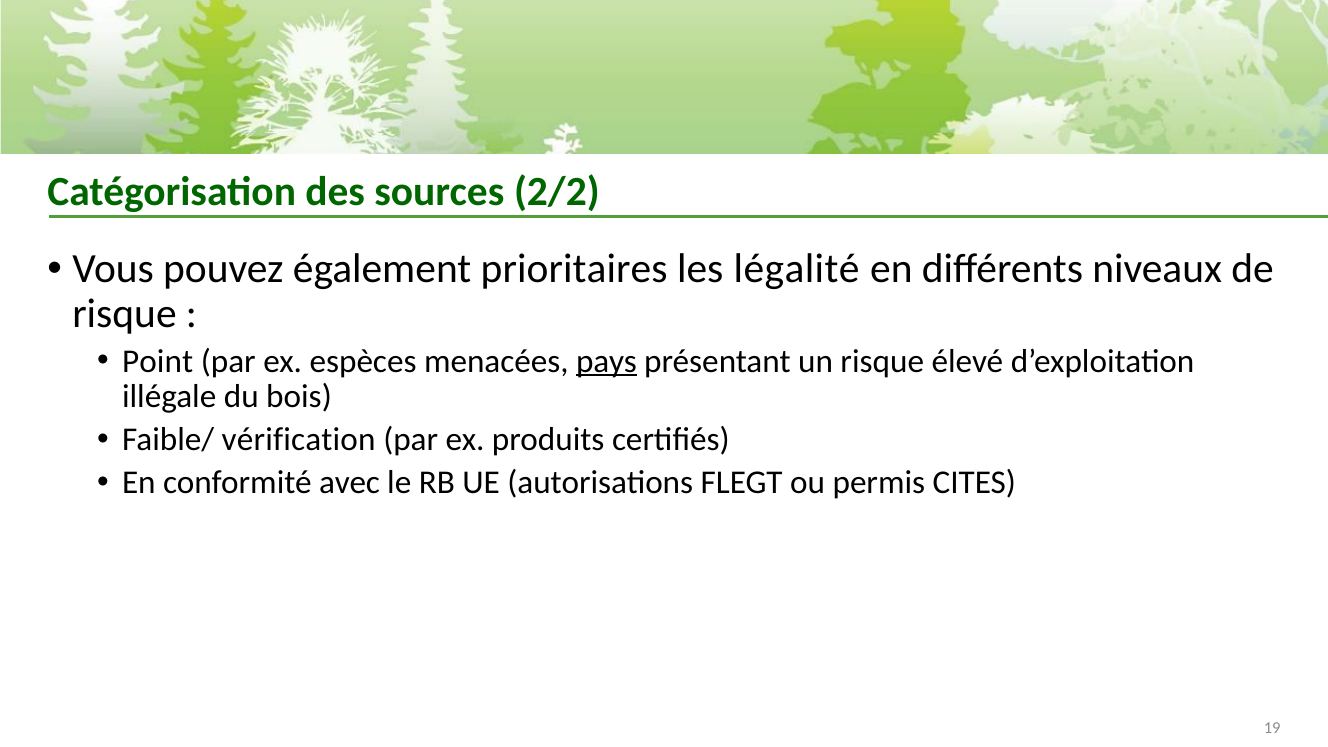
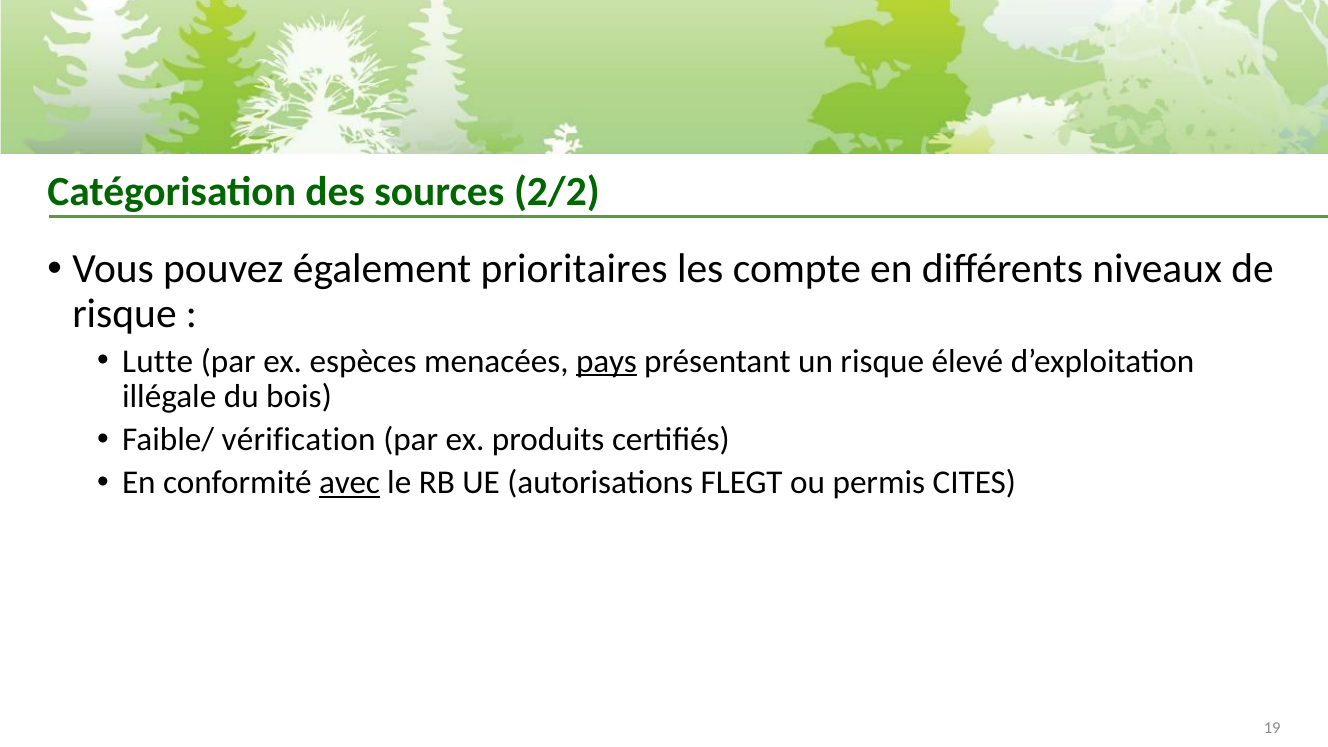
légalité: légalité -> compte (797, 269)
Point: Point -> Lutte (158, 361)
avec underline: none -> present (350, 482)
